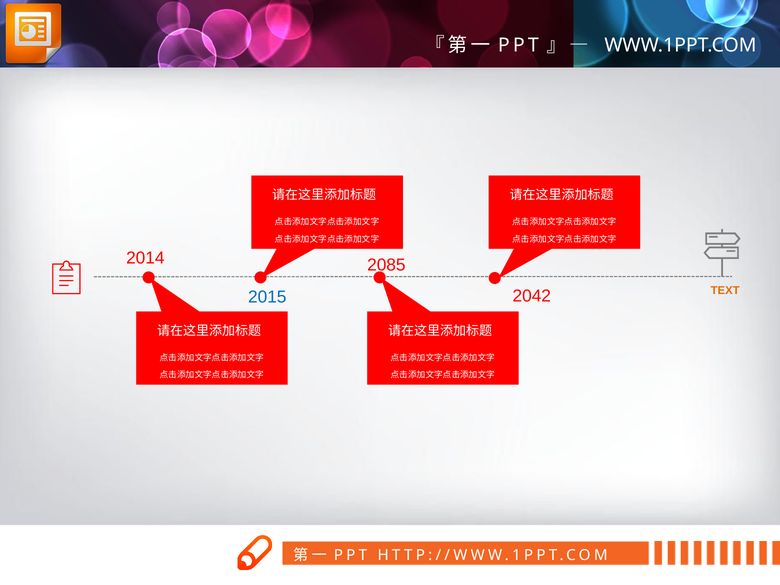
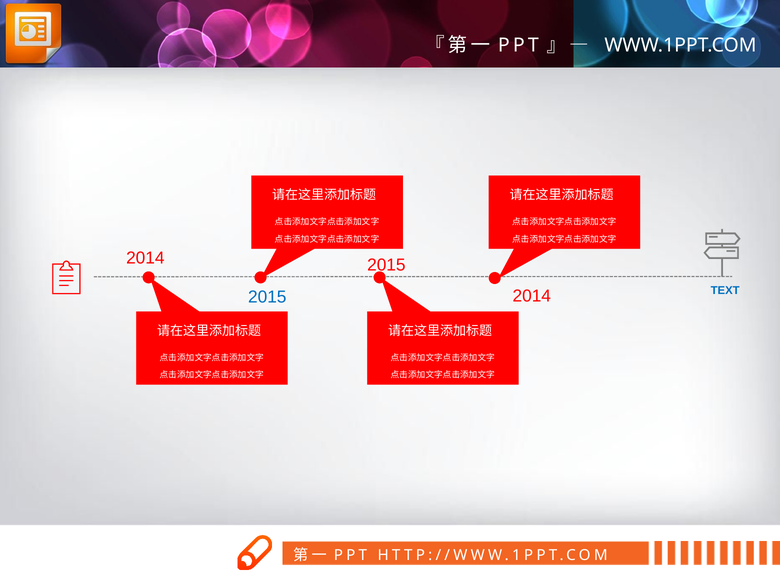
2085: 2085 -> 2015 (386, 265)
TEXT colour: orange -> blue (725, 291)
2042: 2042 -> 2014 (532, 296)
